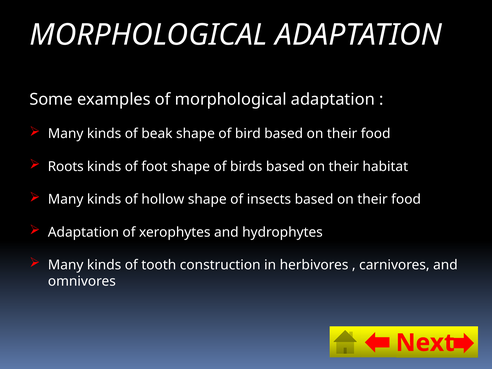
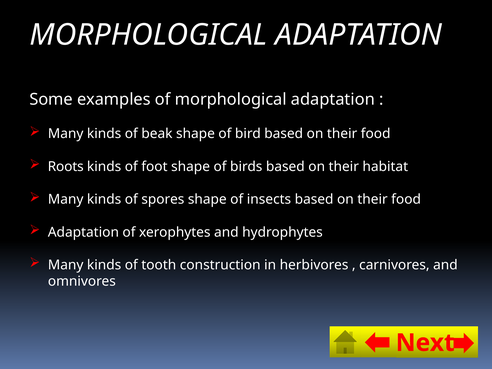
hollow: hollow -> spores (163, 199)
